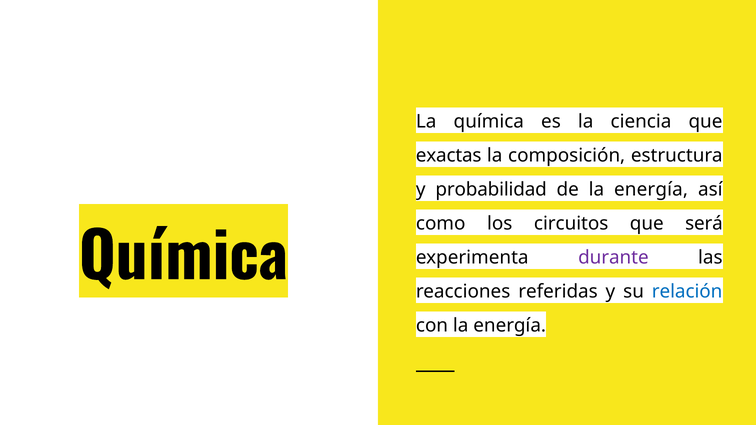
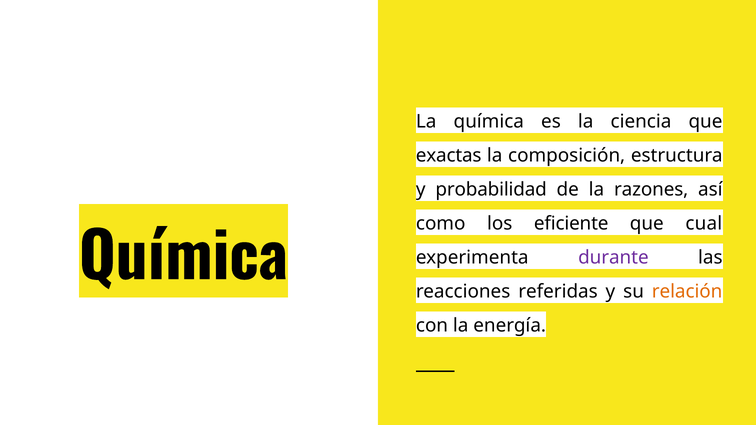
de la energía: energía -> razones (651, 190)
circuitos: circuitos -> eficiente (571, 224)
será: será -> cual (704, 224)
relación colour: blue -> orange (687, 292)
